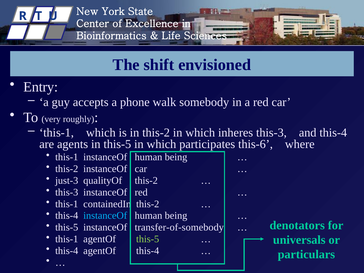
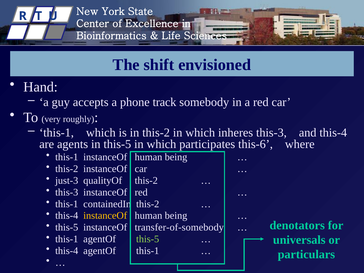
Entry: Entry -> Hand (41, 87)
walk: walk -> track (165, 102)
instanceOf colour: light blue -> yellow (105, 216)
agentOf this-4: this-4 -> this-1 (148, 251)
